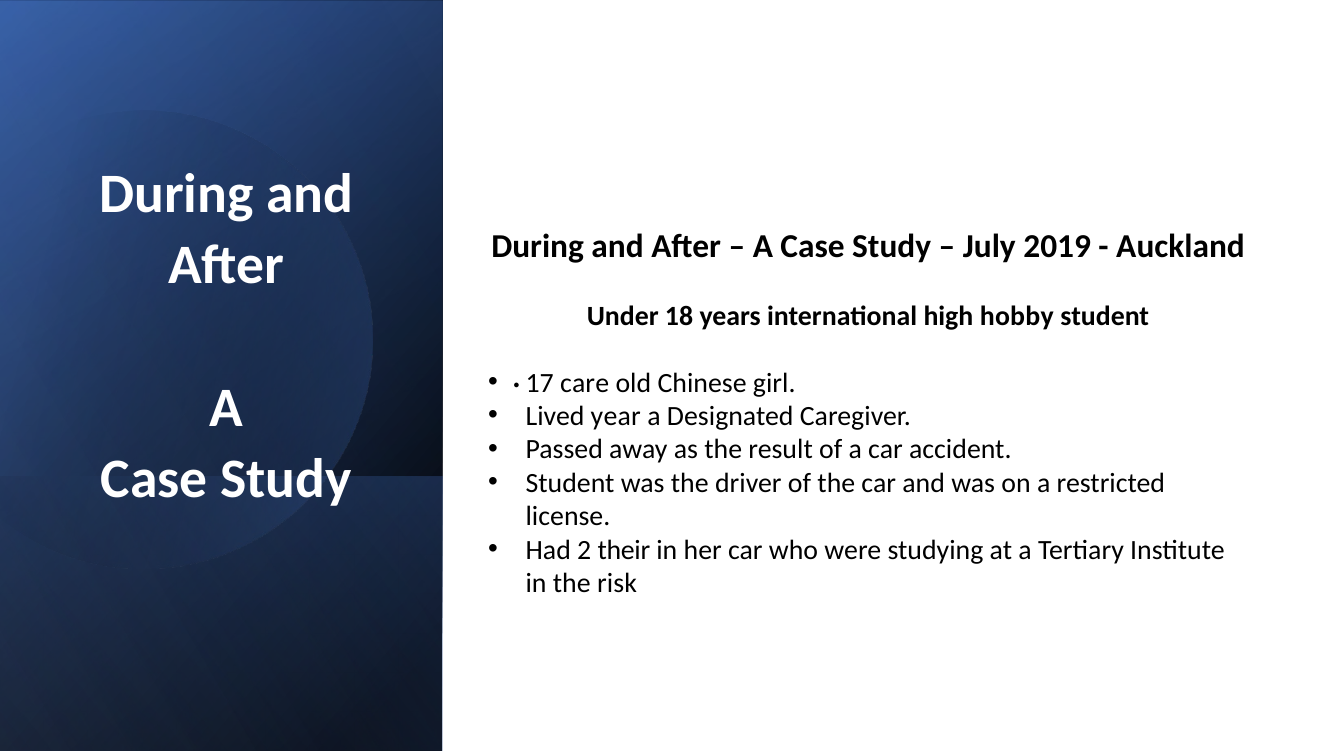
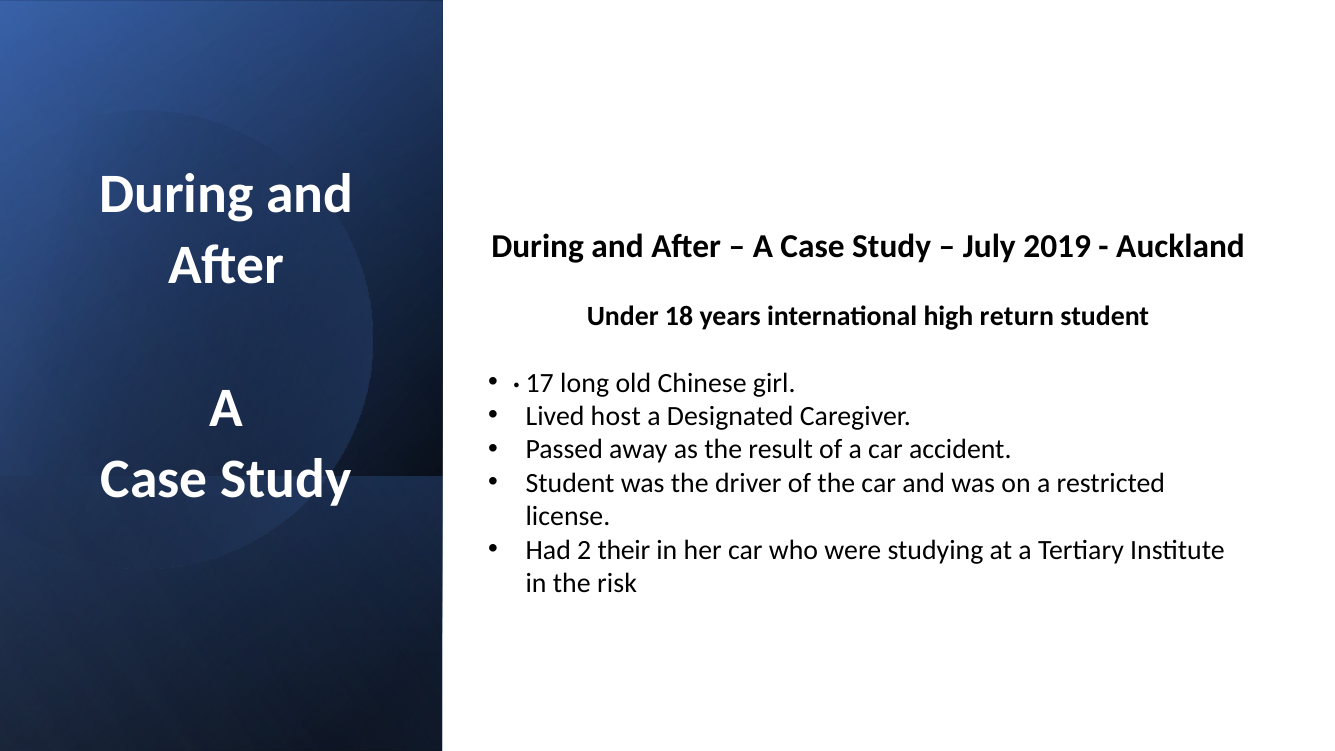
hobby: hobby -> return (1017, 316)
care: care -> long (585, 383)
year: year -> host (616, 416)
